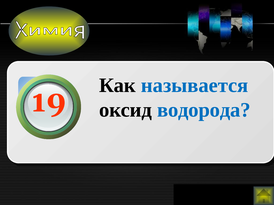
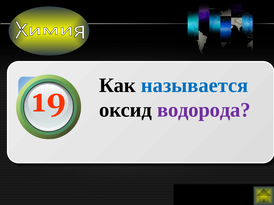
водорода colour: blue -> purple (204, 110)
